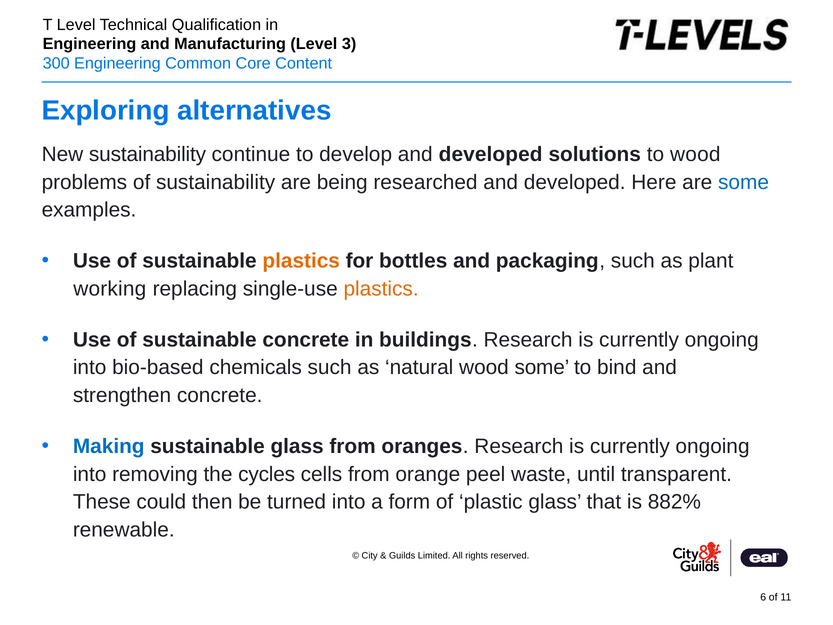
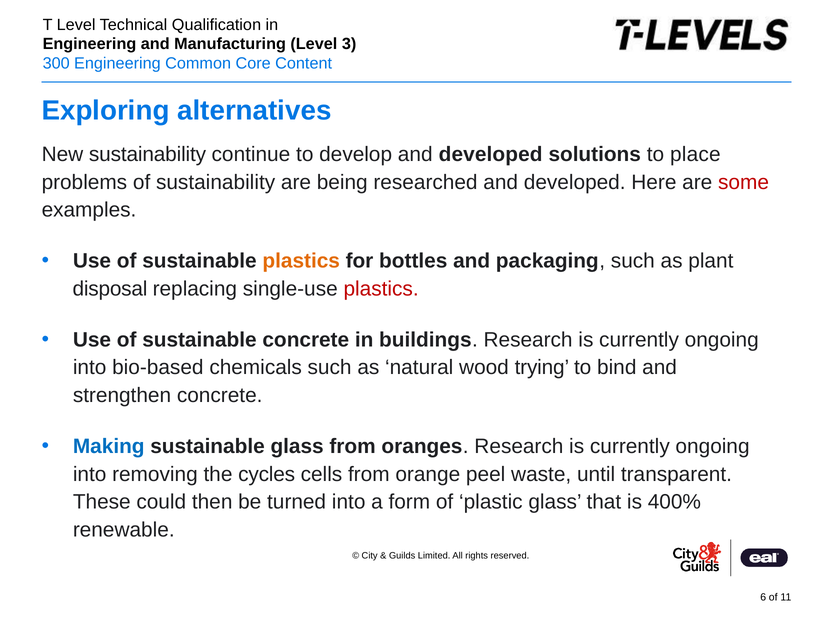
to wood: wood -> place (695, 154)
some colour: blue -> red (744, 182)
working: working -> disposal (110, 289)
plastics colour: orange -> red (381, 289)
wood some: some -> trying (542, 367)
882%: 882% -> 400% (674, 502)
